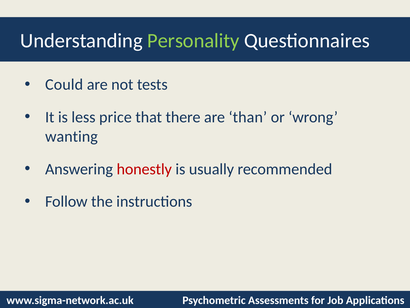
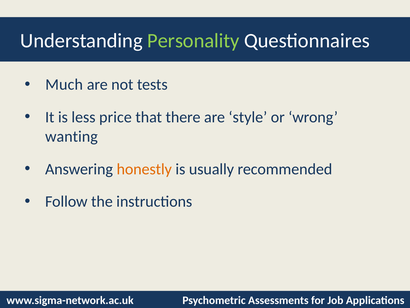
Could: Could -> Much (64, 84)
than: than -> style (248, 117)
honestly colour: red -> orange (144, 169)
